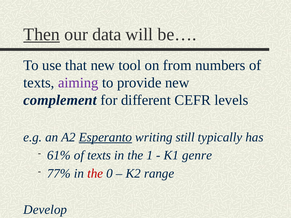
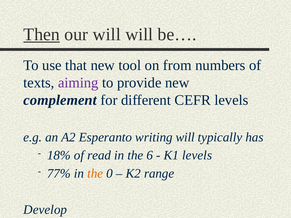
our data: data -> will (107, 35)
Esperanto underline: present -> none (105, 137)
writing still: still -> will (185, 137)
61%: 61% -> 18% (59, 155)
texts: texts -> read (99, 155)
1: 1 -> 6 (150, 155)
K1 genre: genre -> levels (197, 155)
the colour: red -> orange (95, 174)
